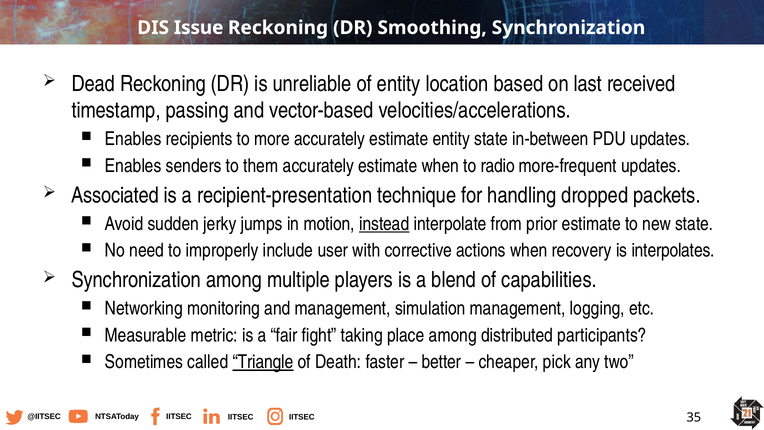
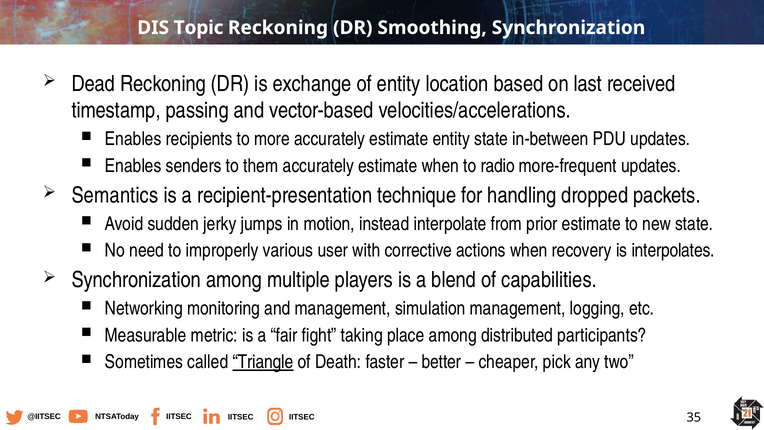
Issue: Issue -> Topic (199, 28)
unreliable: unreliable -> exchange (312, 84)
Associated: Associated -> Semantics (115, 195)
instead underline: present -> none (384, 224)
include: include -> various (288, 250)
